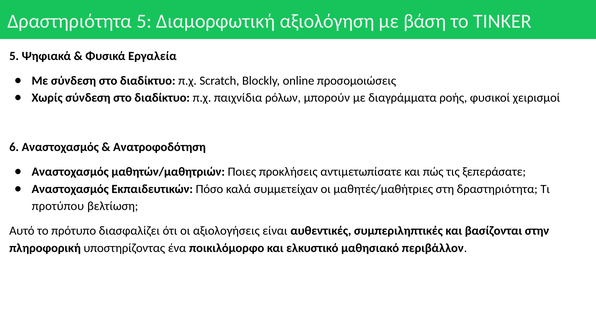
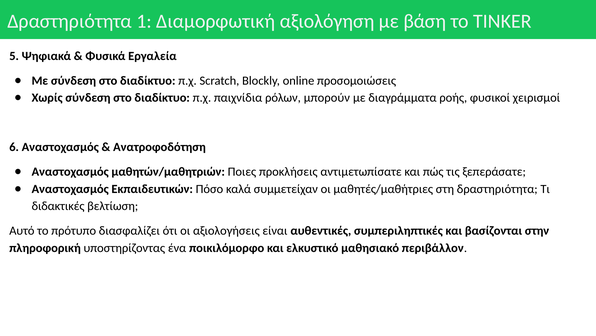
Δραστηριότητα 5: 5 -> 1 (144, 21)
προτύπου: προτύπου -> διδακτικές (58, 206)
